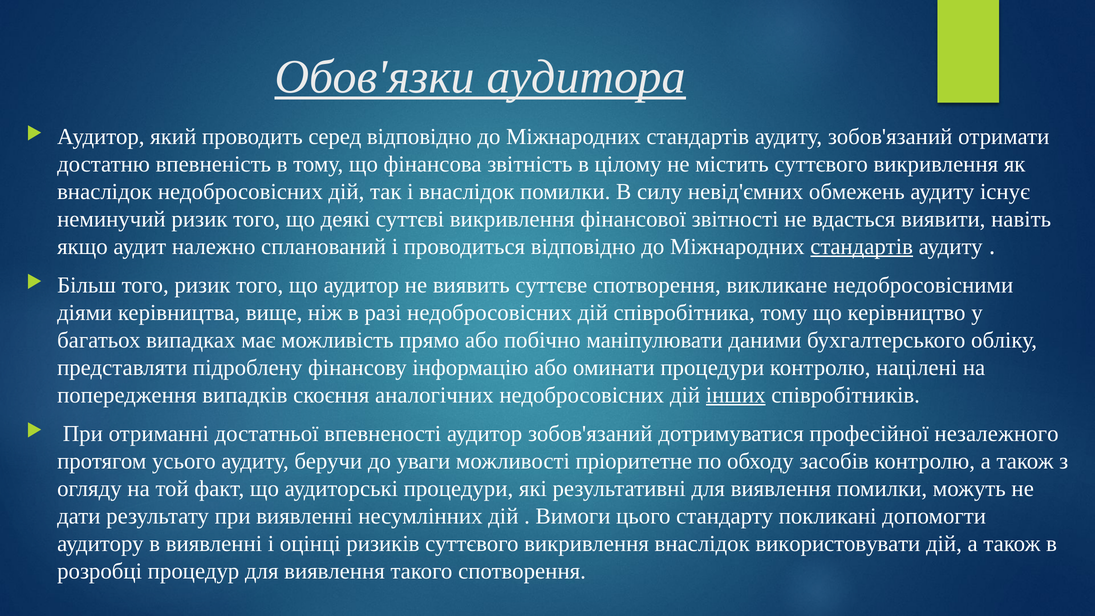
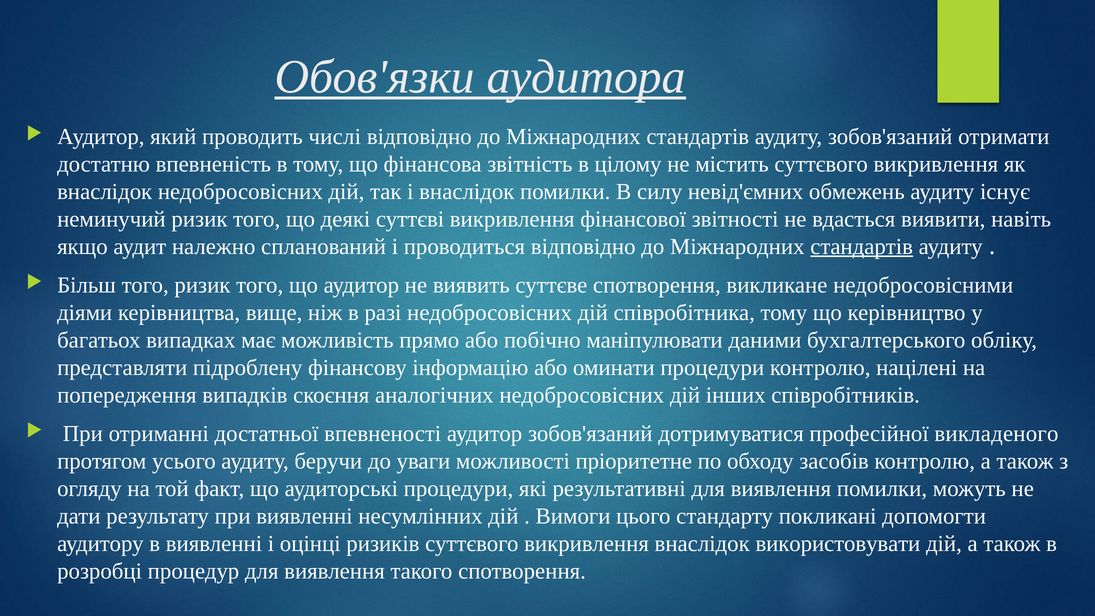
серед: серед -> числі (335, 137)
інших underline: present -> none (736, 395)
незалежного: незалежного -> викладеного (996, 434)
